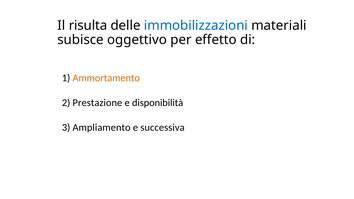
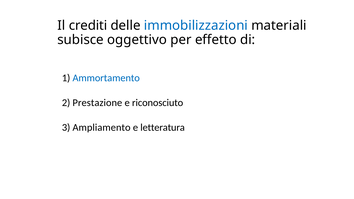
risulta: risulta -> crediti (88, 25)
Ammortamento colour: orange -> blue (106, 78)
disponibilità: disponibilità -> riconosciuto (158, 103)
successiva: successiva -> letteratura (163, 128)
